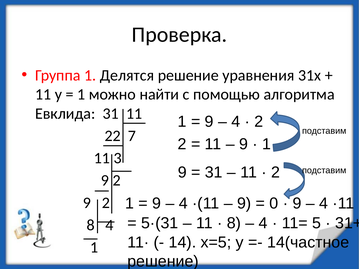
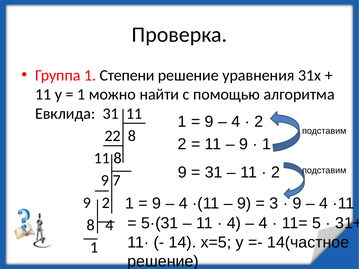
Делятся: Делятся -> Степени (127, 75)
22 7: 7 -> 8 (132, 136)
11 3: 3 -> 8 (118, 158)
2: 2 -> 7 (117, 181)
0: 0 -> 3 (274, 204)
8: 8 -> 4 (234, 223)
